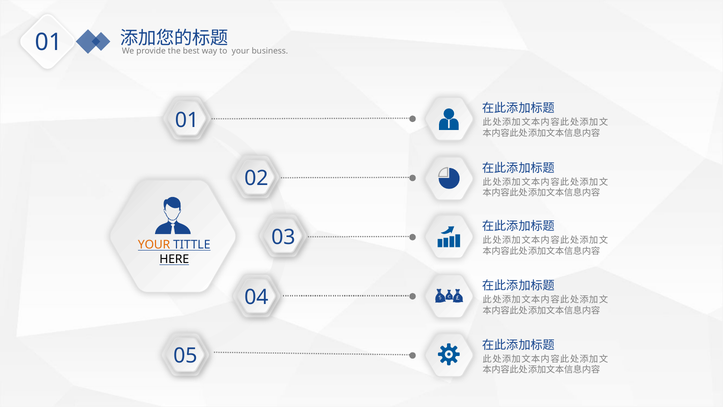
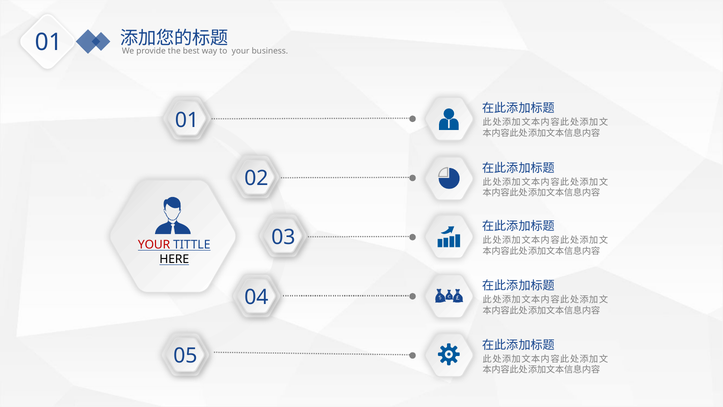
YOUR colour: orange -> red (154, 245)
